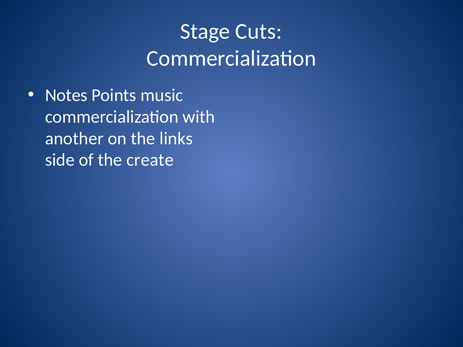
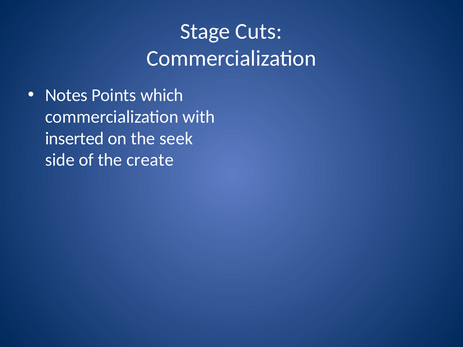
music: music -> which (162, 95)
another: another -> inserted (75, 138)
links: links -> seek (176, 138)
